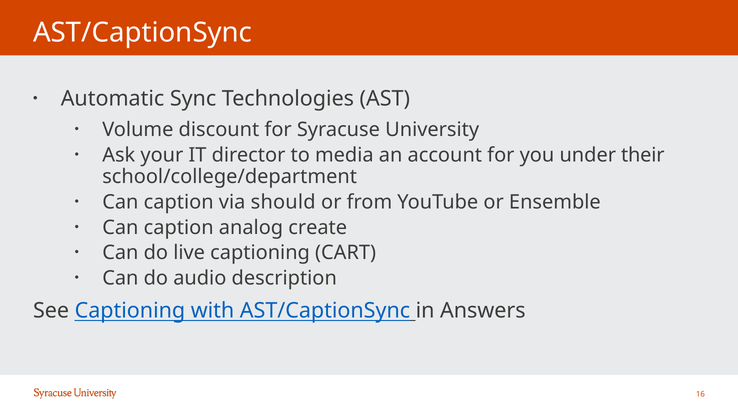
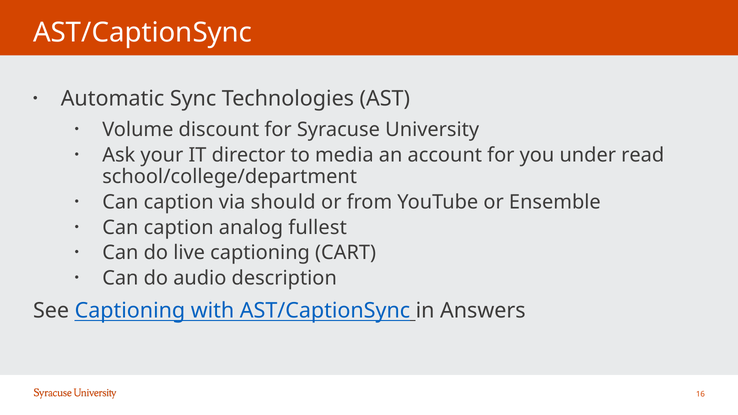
their: their -> read (643, 155)
create: create -> fullest (318, 228)
